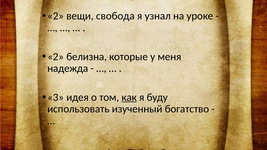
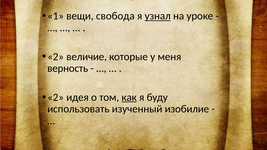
2: 2 -> 1 (56, 16)
узнал underline: none -> present (158, 16)
белизна: белизна -> величие (87, 57)
надежда: надежда -> верность (68, 68)
3: 3 -> 2 (56, 97)
богатство: богатство -> изобилие (187, 109)
